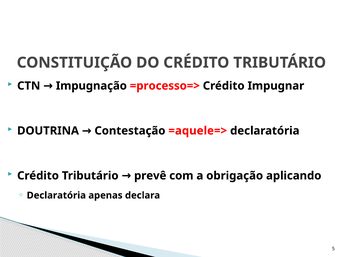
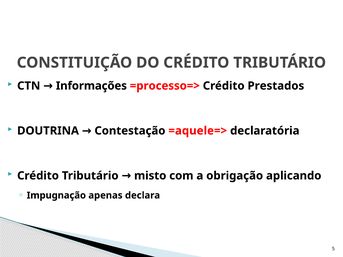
Impugnar: Impugnar -> Prestados (276, 86)
Impugnação: Impugnação -> Informações (91, 86)
prevê: prevê -> misto (150, 176)
Declaratória: Declaratória -> Impugnação (56, 196)
